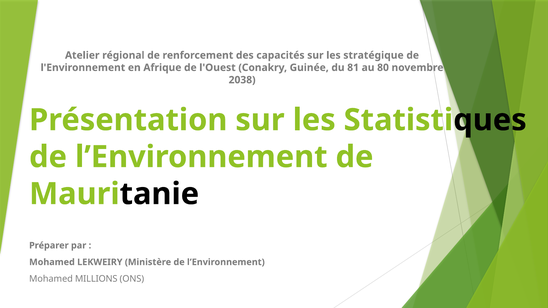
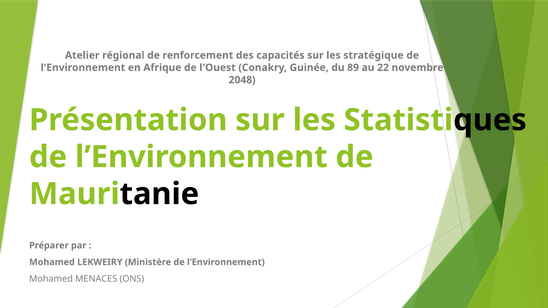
81: 81 -> 89 (353, 68)
80: 80 -> 22 (383, 68)
2038: 2038 -> 2048 (242, 80)
MILLIONS: MILLIONS -> MENACES (96, 279)
